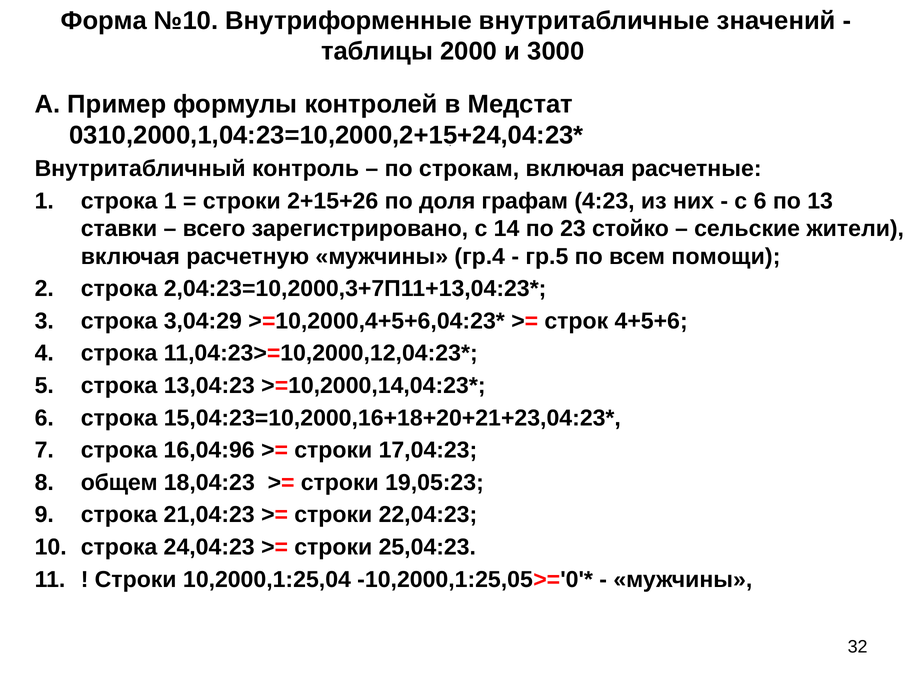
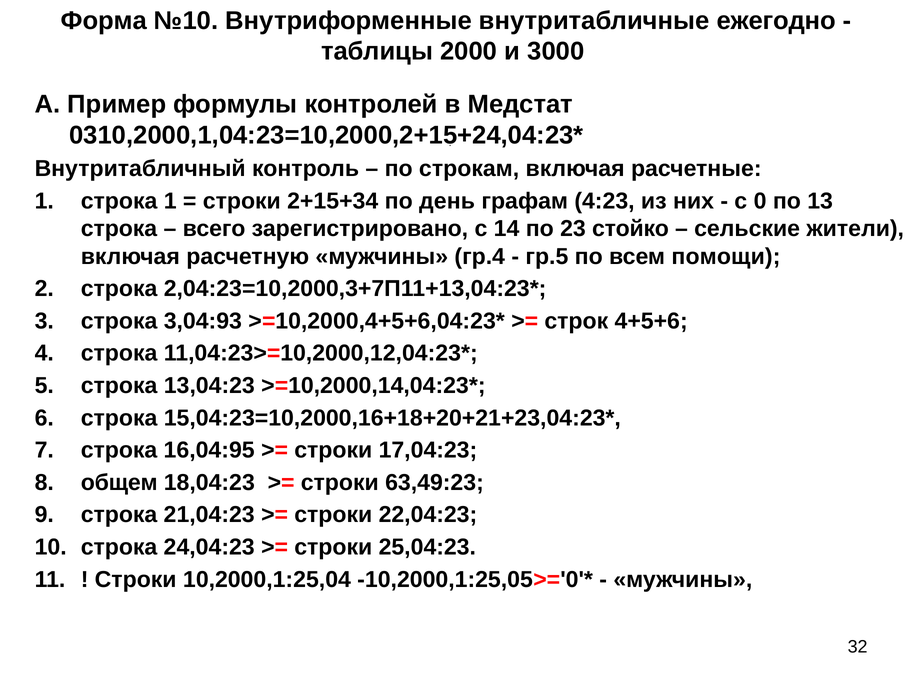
значений: значений -> ежегодно (776, 21)
2+15+26: 2+15+26 -> 2+15+34 (333, 201)
доля: доля -> день (447, 201)
с 6: 6 -> 0 (760, 201)
ставки: ставки -> cтрока (119, 229)
3,04:29: 3,04:29 -> 3,04:93 (203, 321)
16,04:96: 16,04:96 -> 16,04:95 (209, 450)
19,05:23: 19,05:23 -> 63,49:23 (434, 483)
